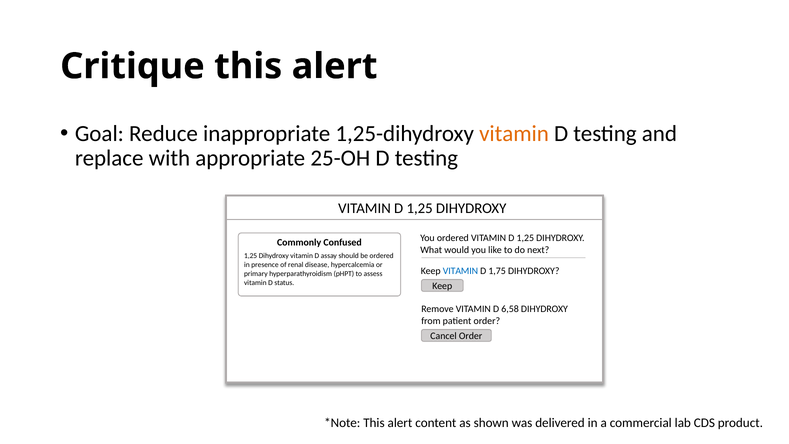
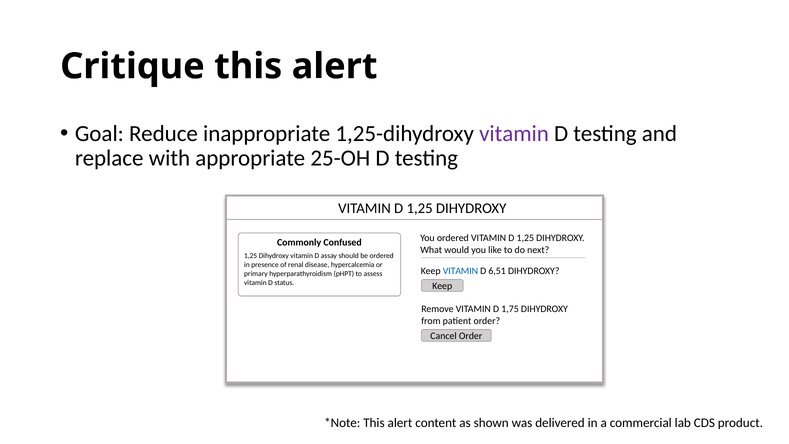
vitamin colour: orange -> purple (514, 133)
1,75: 1,75 -> 6,51 (497, 271)
6,58: 6,58 -> 1,75 (510, 309)
